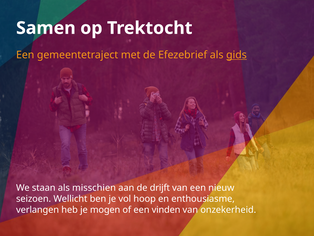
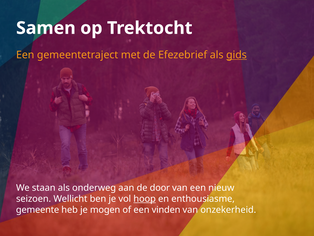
misschien: misschien -> onderweg (94, 187)
drijft: drijft -> door (160, 187)
hoop underline: none -> present (145, 198)
verlangen: verlangen -> gemeente (38, 209)
